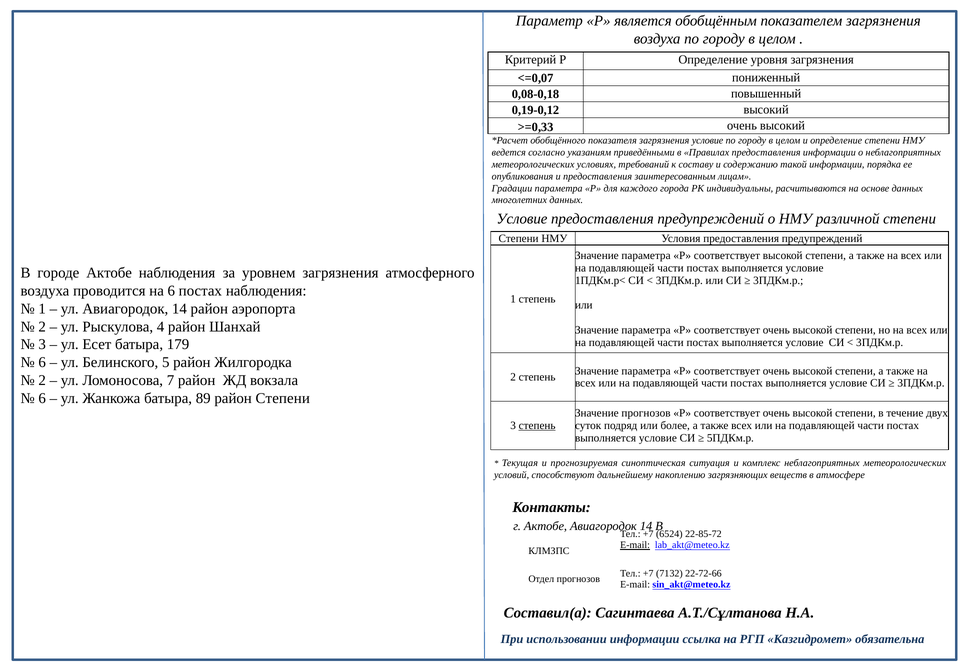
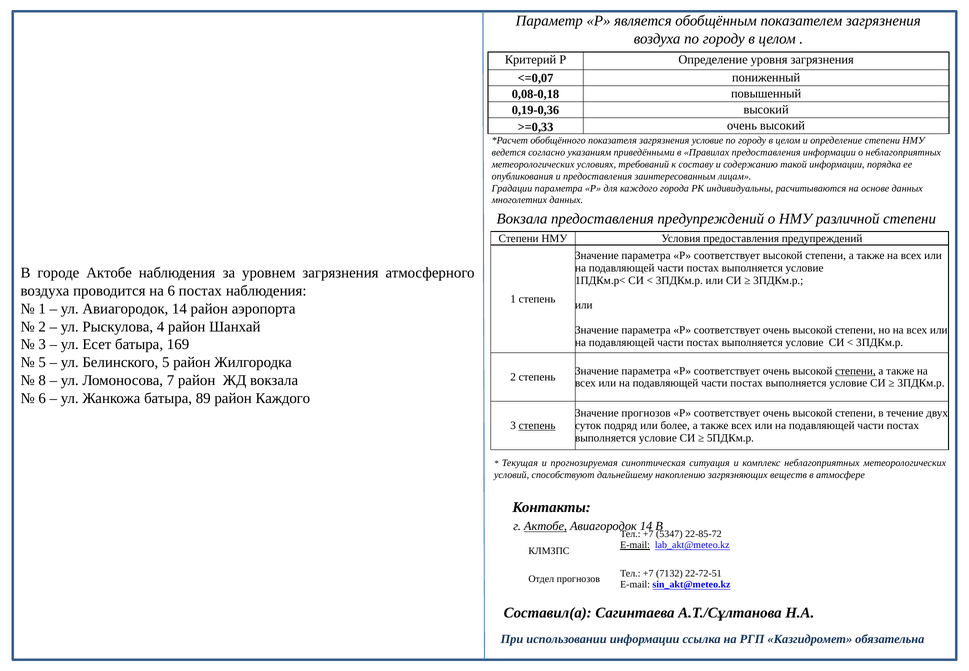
0,19-0,12: 0,19-0,12 -> 0,19-0,36 (536, 110)
Условие: Условие -> Вокзала (522, 219)
179: 179 -> 169 (178, 344)
6: 6 -> 5 (42, 362)
степени underline: none -> present (855, 371)
2: 2 -> 8 (42, 380)
район Степени: Степени -> Каждого (283, 398)
Актобе underline: none -> present (546, 526)
6524: 6524 -> 5347 (669, 534)
22-72-66: 22-72-66 -> 22-72-51 (703, 574)
